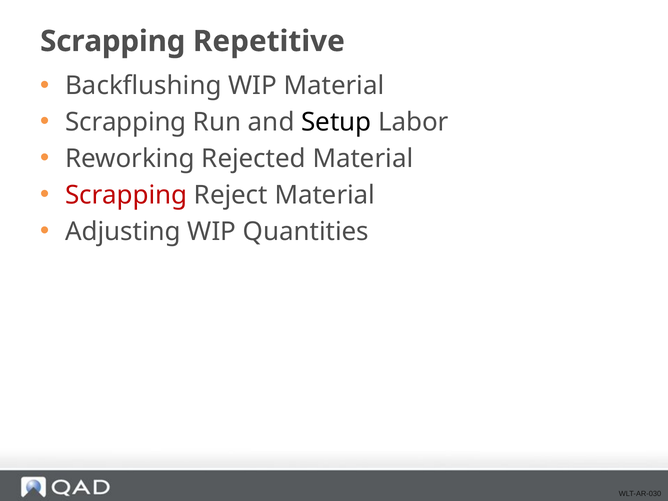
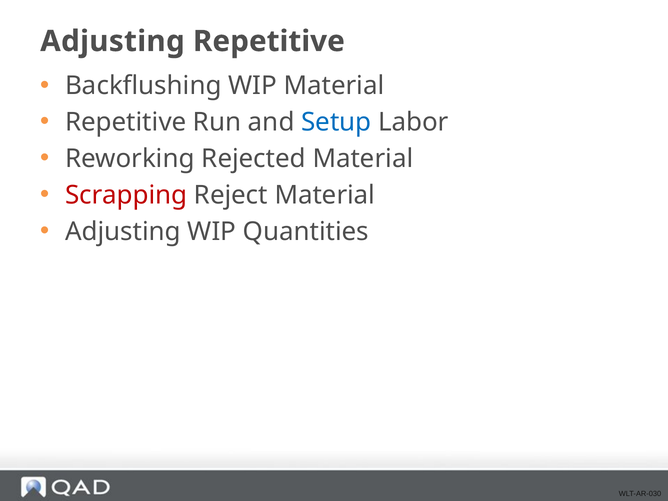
Scrapping: Scrapping -> Adjusting (112, 41)
Scrapping: Scrapping -> Repetitive (126, 122)
Setup colour: black -> blue (336, 122)
